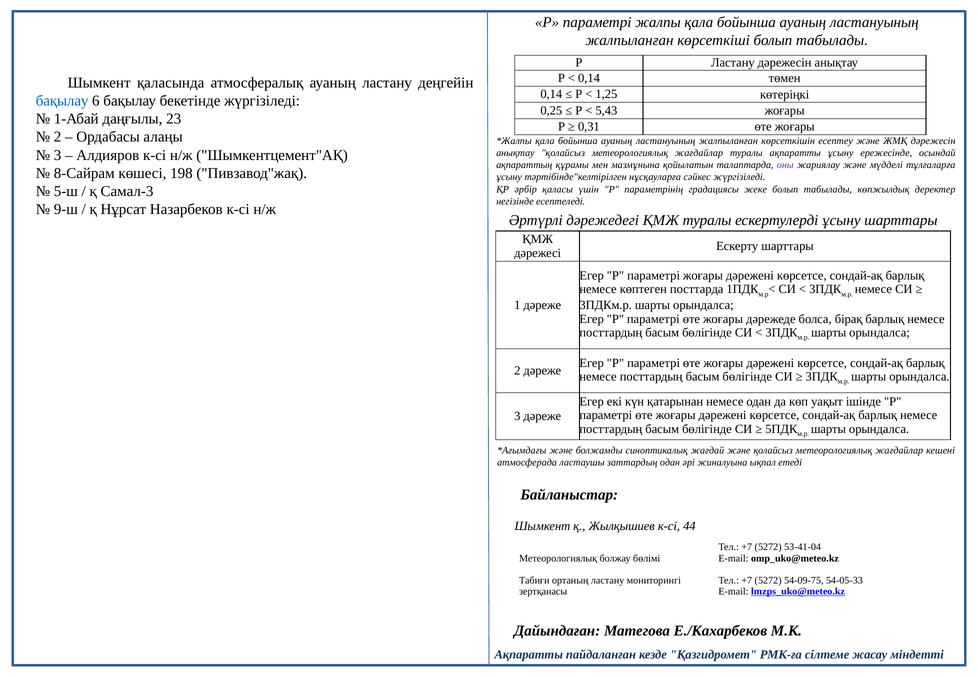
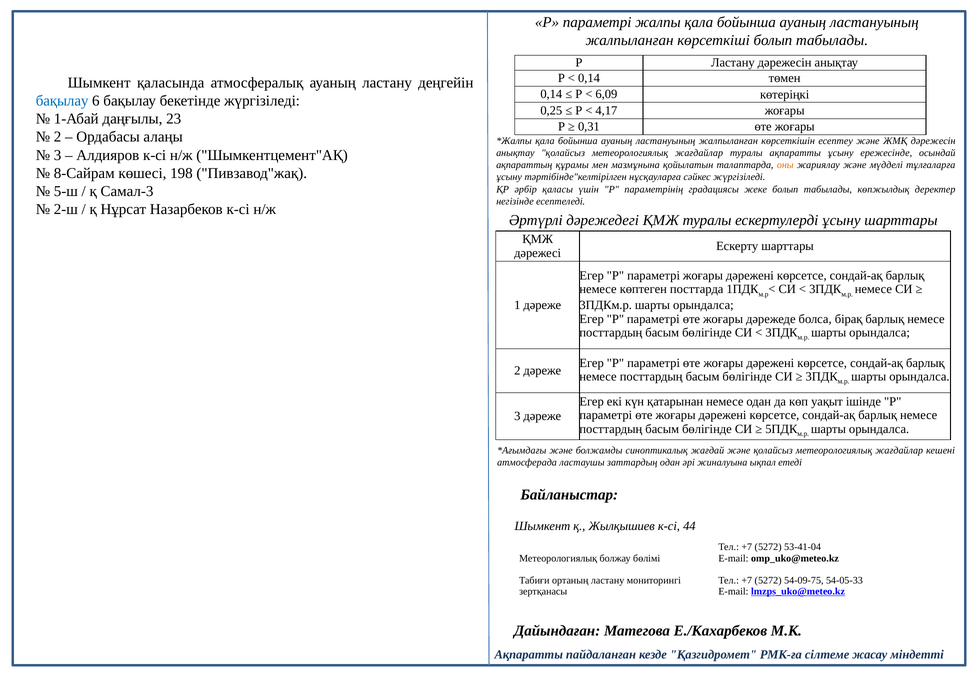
1,25: 1,25 -> 6,09 (606, 94)
5,43: 5,43 -> 4,17 (606, 110)
оны colour: purple -> orange (785, 165)
9-ш: 9-ш -> 2-ш (66, 209)
